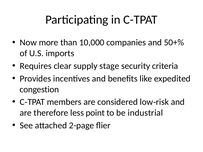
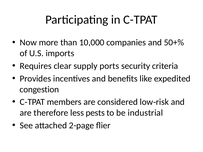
stage: stage -> ports (109, 66)
point: point -> pests (95, 113)
